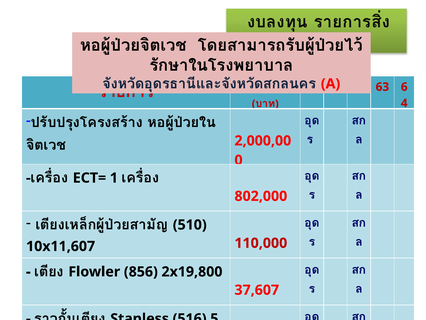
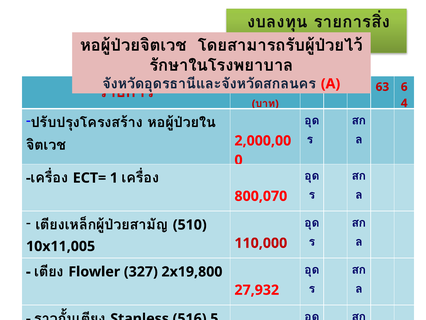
802,000: 802,000 -> 800,070 (261, 196)
10x11,607: 10x11,607 -> 10x11,005 (61, 246)
856: 856 -> 327 (141, 271)
37,607: 37,607 -> 27,932 (257, 290)
